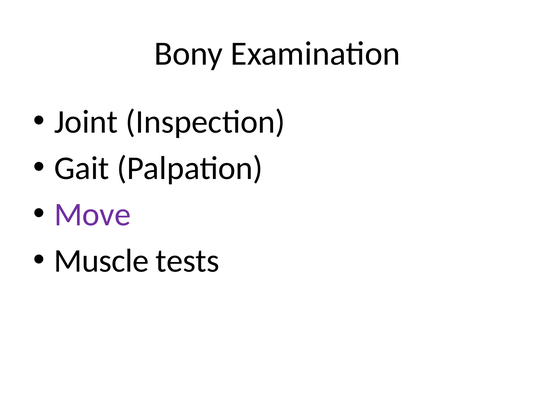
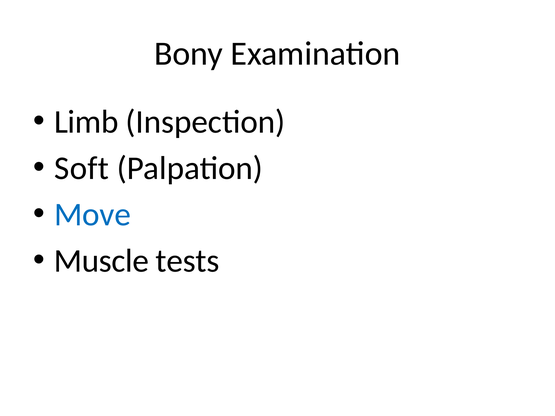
Joint: Joint -> Limb (86, 122)
Gait: Gait -> Soft (82, 168)
Move colour: purple -> blue (93, 215)
